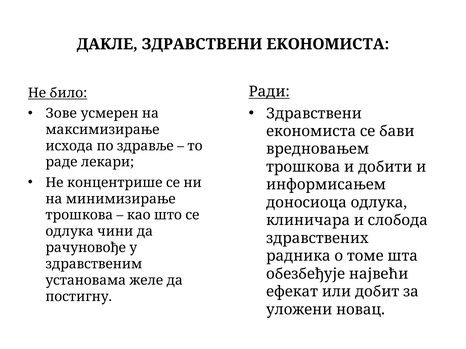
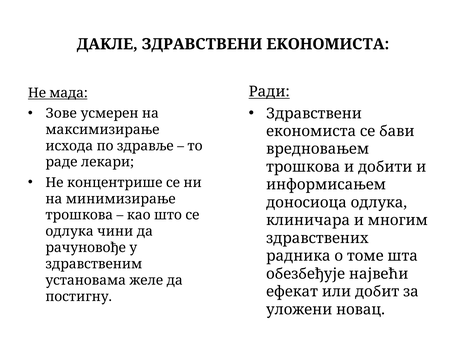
било: било -> мада (69, 93)
слобода: слобода -> многим (398, 221)
